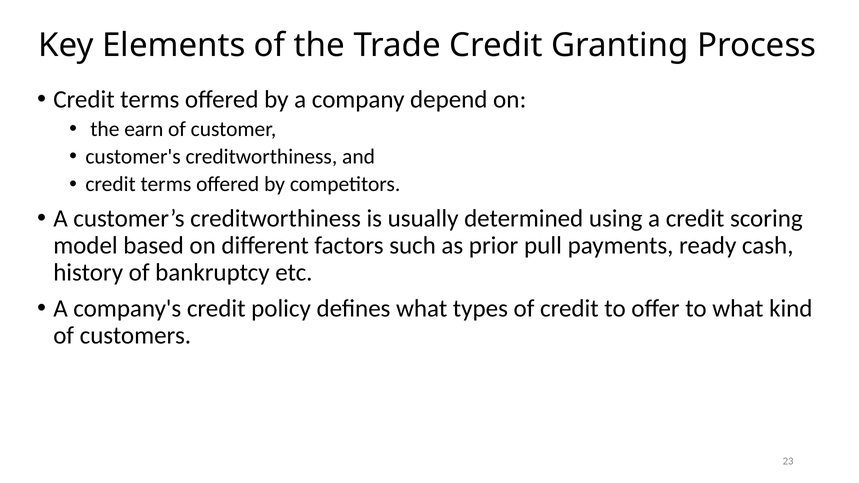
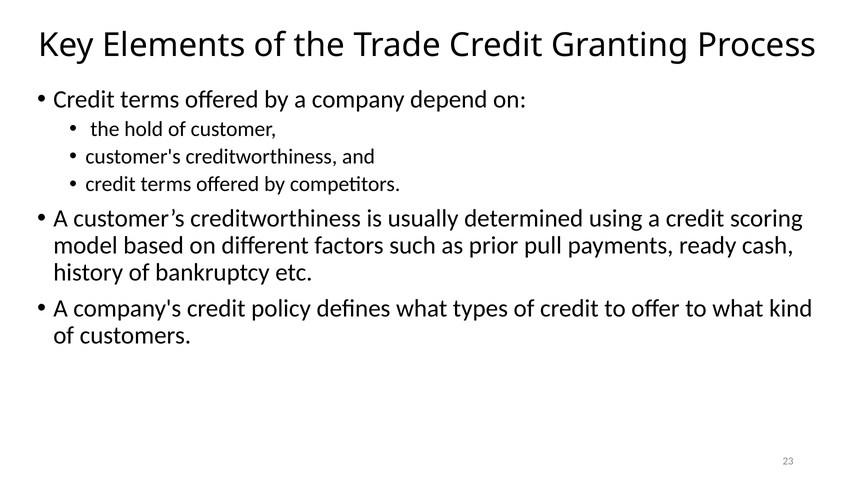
earn: earn -> hold (144, 129)
